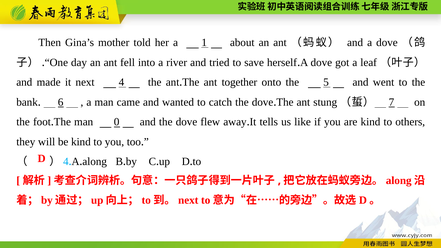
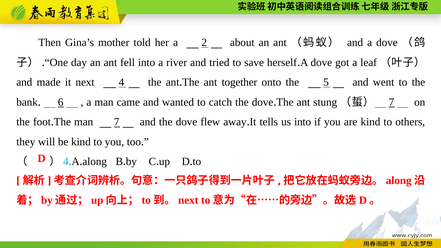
1: 1 -> 2 (204, 43)
man 0: 0 -> 7 (117, 122)
us like: like -> into (303, 122)
